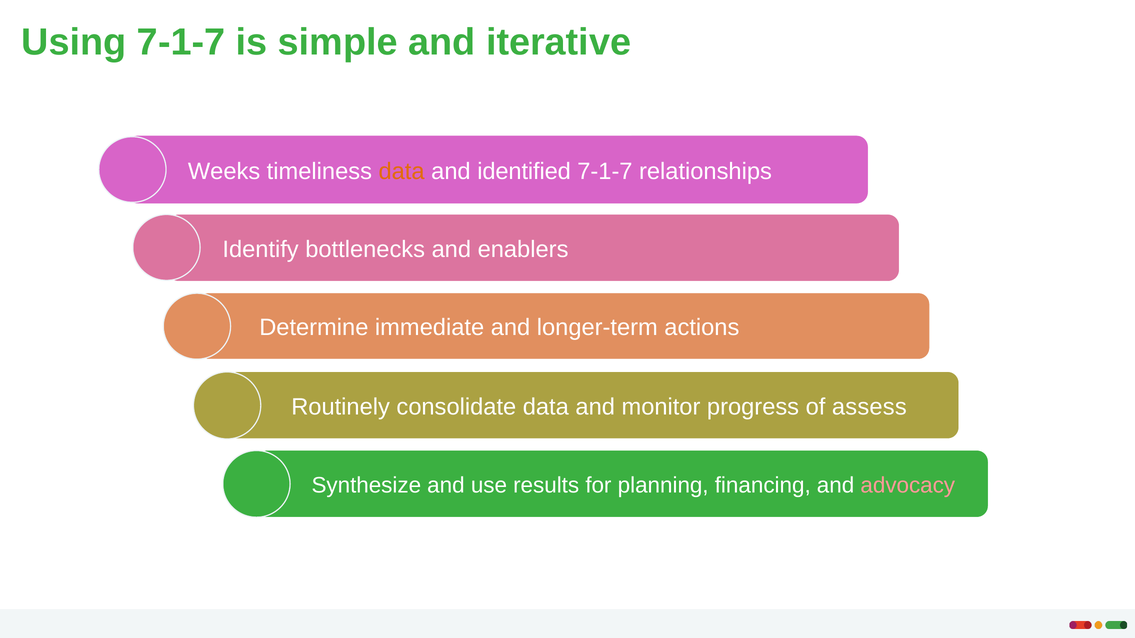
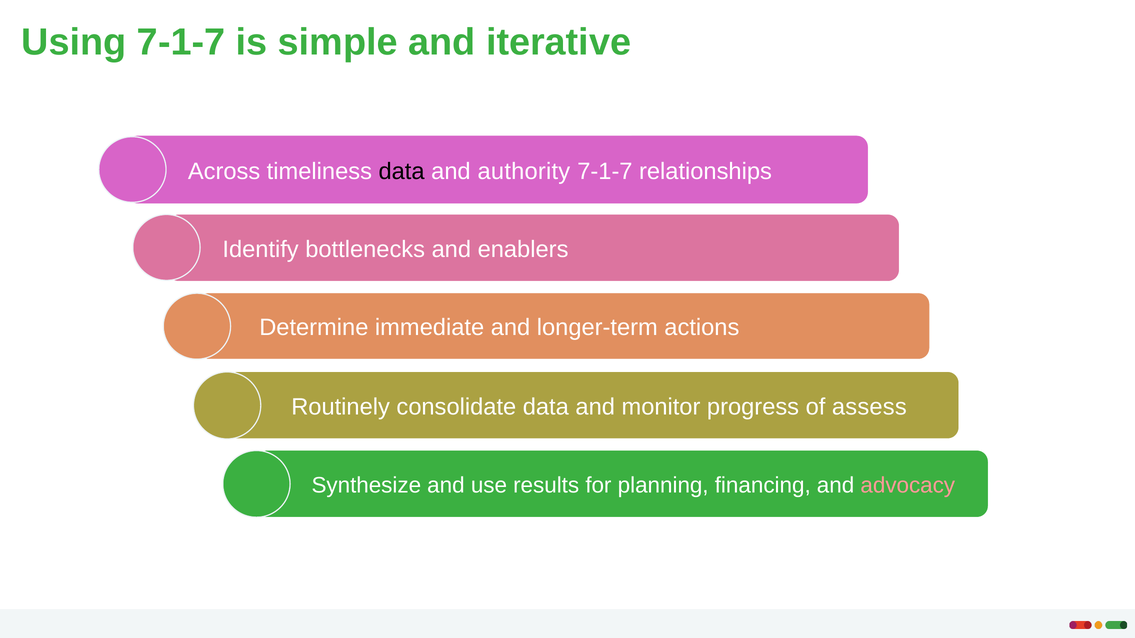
Weeks: Weeks -> Across (224, 171)
data colour: orange -> black (402, 171)
identified: identified -> authority (524, 171)
